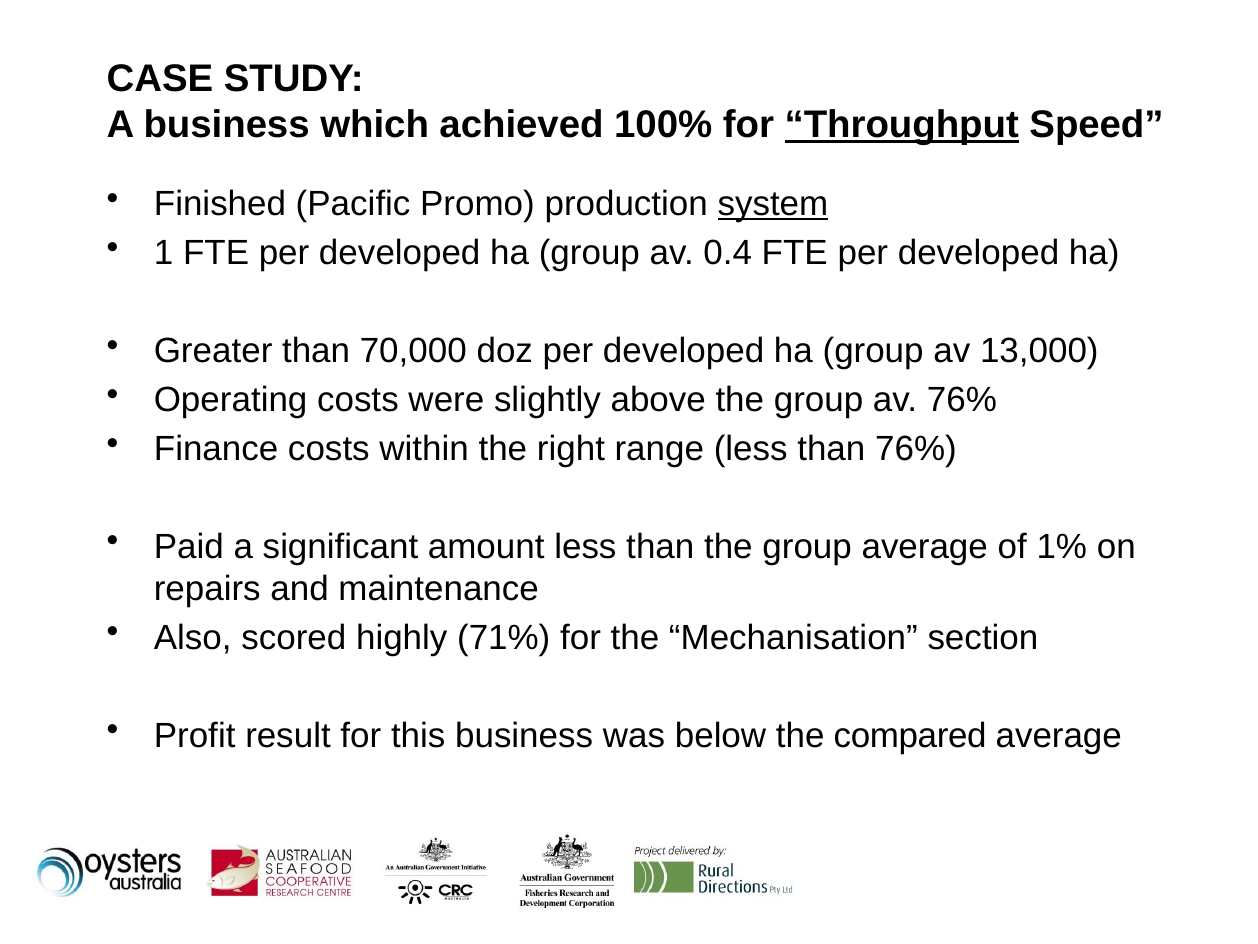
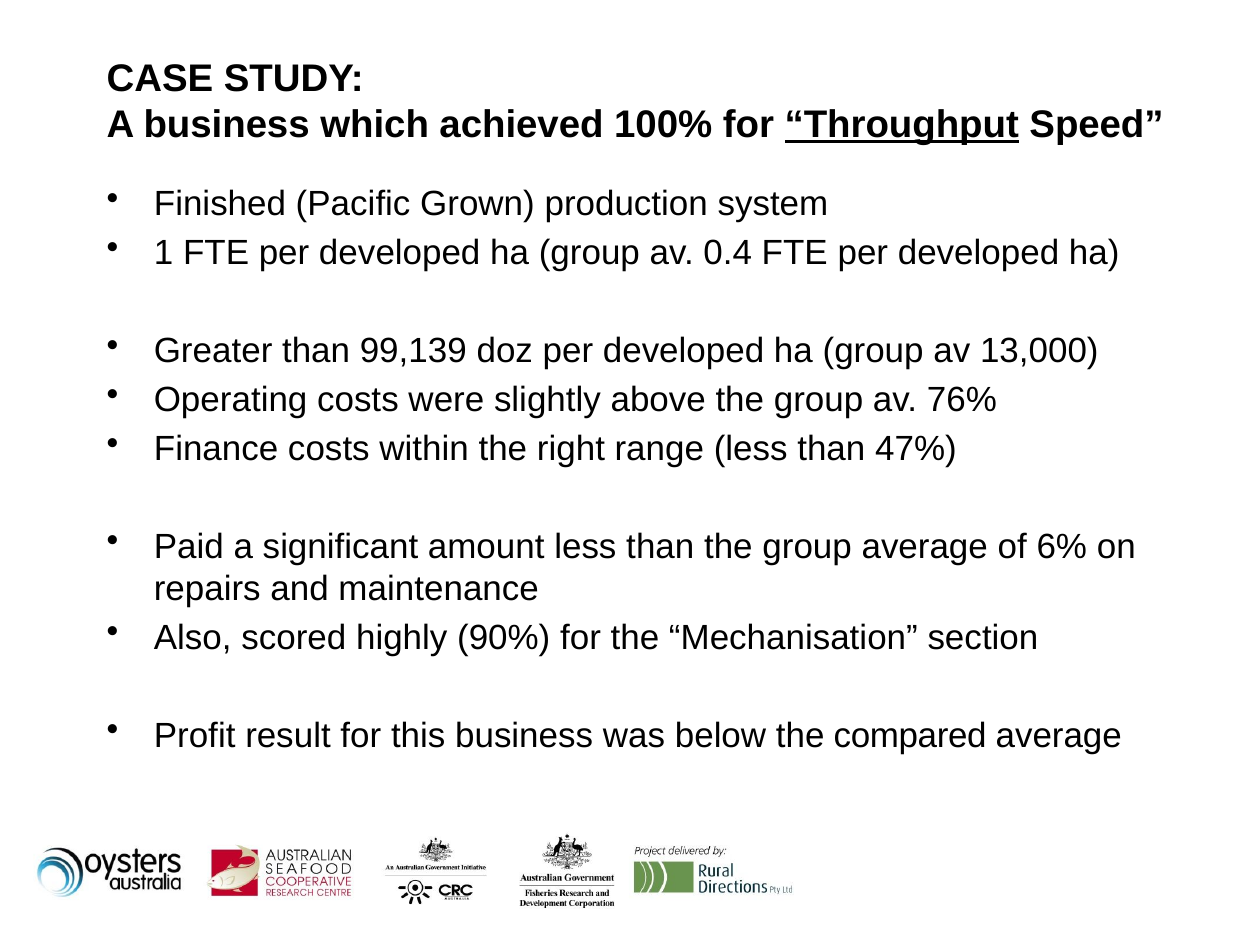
Promo: Promo -> Grown (478, 204)
system underline: present -> none (773, 204)
70,000: 70,000 -> 99,139 (413, 351)
than 76%: 76% -> 47% (916, 449)
1%: 1% -> 6% (1062, 547)
71%: 71% -> 90% (504, 638)
